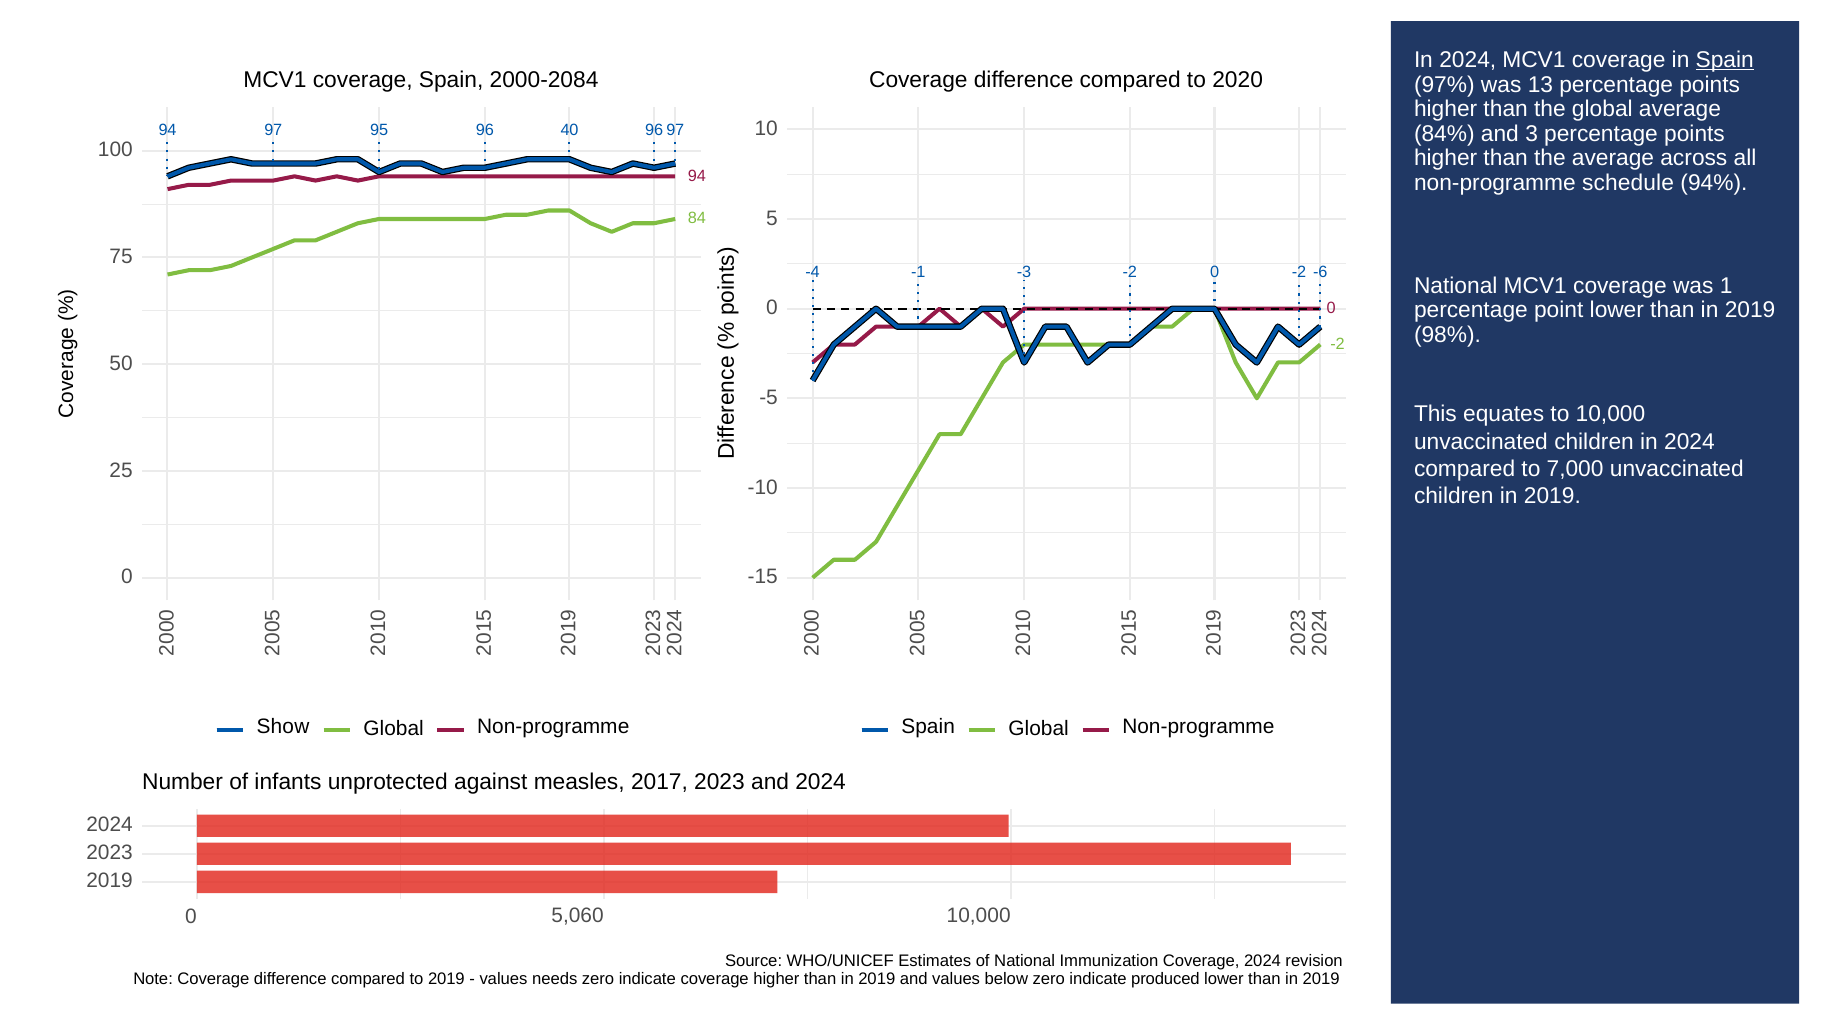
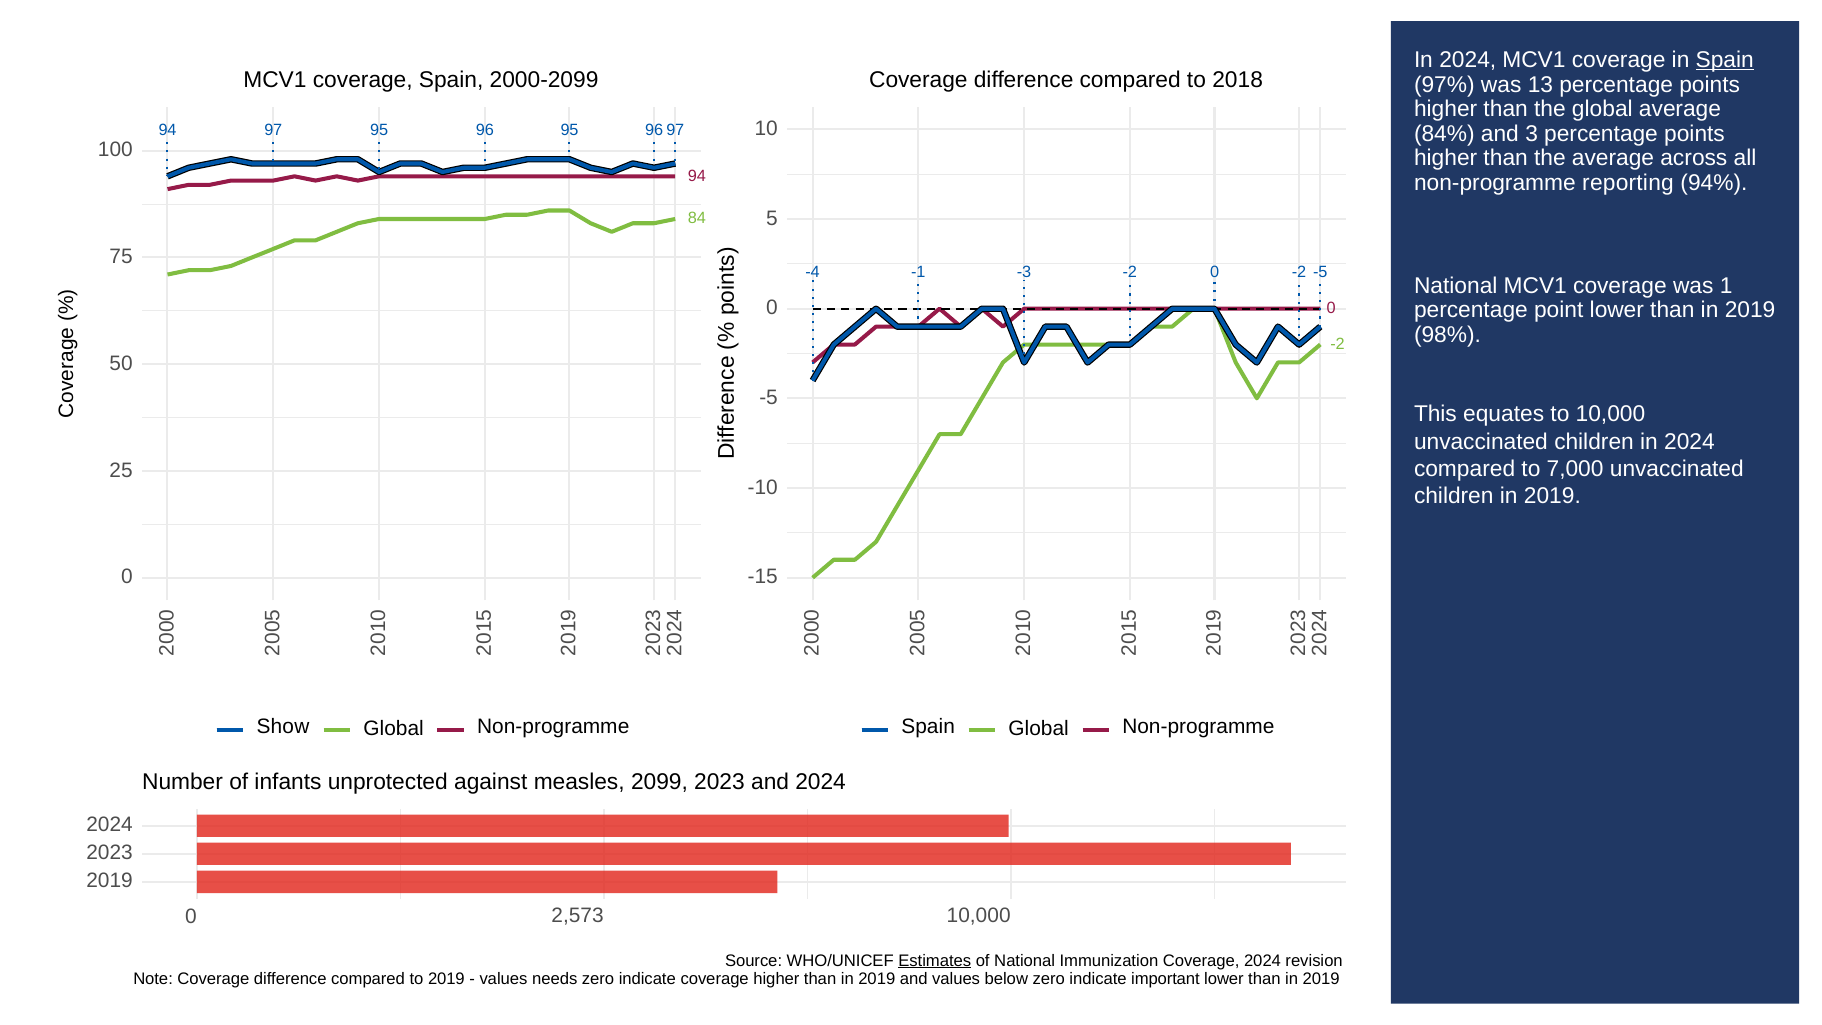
2000-2084: 2000-2084 -> 2000-2099 (544, 80)
2020: 2020 -> 2018 (1238, 80)
96 40: 40 -> 95 (570, 130)
schedule: schedule -> reporting (1628, 183)
-2 -6: -6 -> -5 (1320, 272)
2017: 2017 -> 2099 (659, 782)
5,060: 5,060 -> 2,573 (578, 915)
Estimates underline: none -> present (935, 960)
produced: produced -> important (1165, 979)
